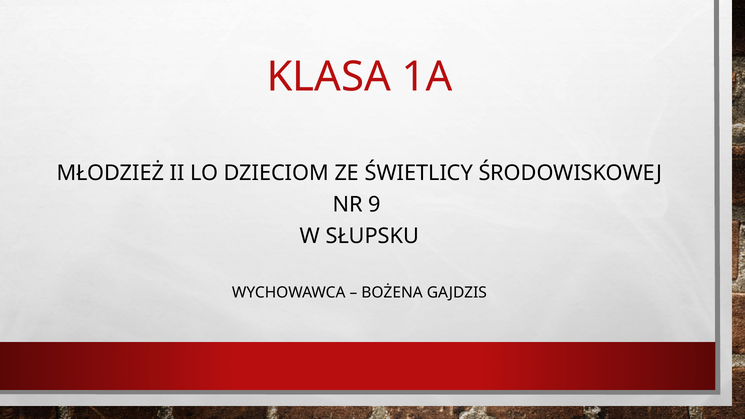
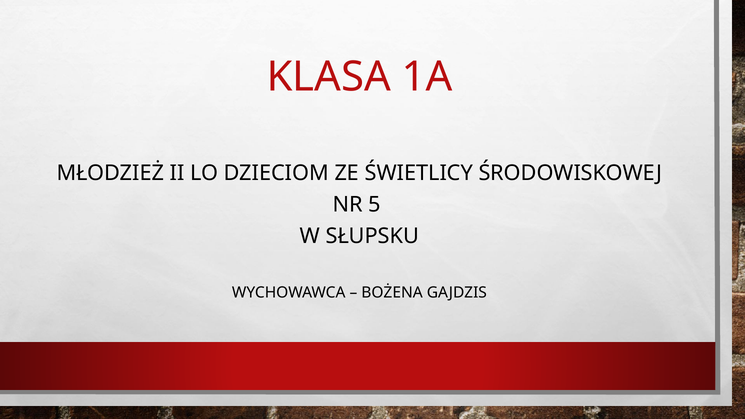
9: 9 -> 5 (374, 205)
